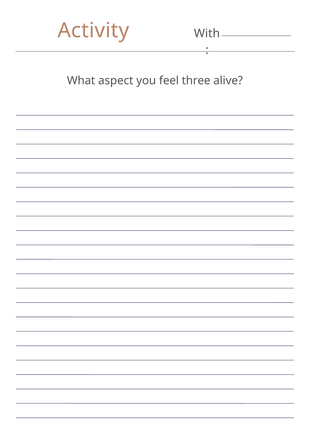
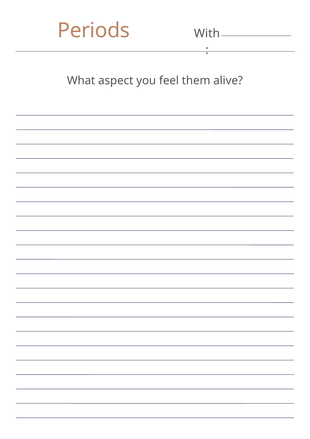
Activity: Activity -> Periods (94, 30)
three: three -> them (196, 80)
